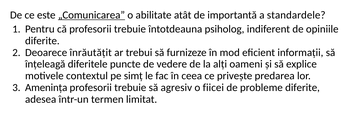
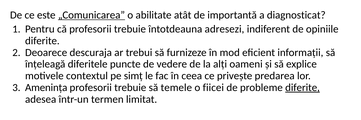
standardele: standardele -> diagnosticat (296, 15)
psiholog: psiholog -> adresezi (224, 29)
înrăutățit: înrăutățit -> descuraja (91, 53)
agresiv: agresiv -> temele (176, 88)
diferite underline: none -> present (303, 88)
